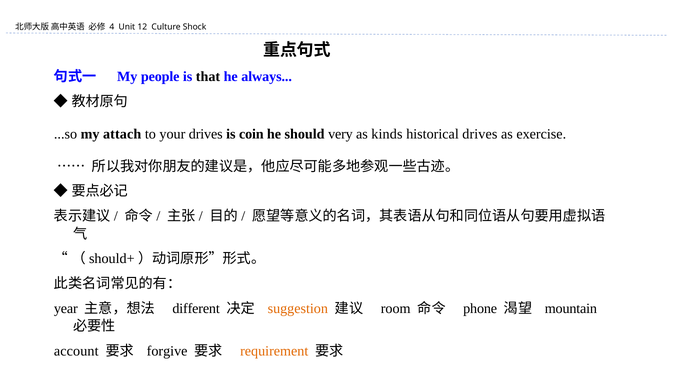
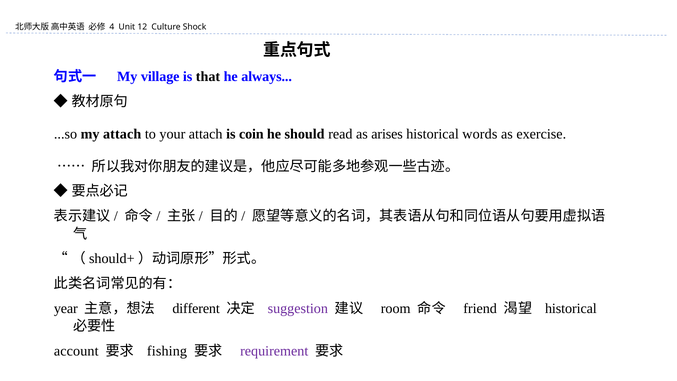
people: people -> village (160, 77)
your drives: drives -> attach (206, 134)
very: very -> read (340, 134)
kinds: kinds -> arises (387, 134)
historical drives: drives -> words (480, 134)
suggestion colour: orange -> purple (298, 308)
phone: phone -> friend (480, 308)
mountain: mountain -> historical (571, 308)
forgive: forgive -> fishing (167, 351)
requirement colour: orange -> purple (274, 351)
